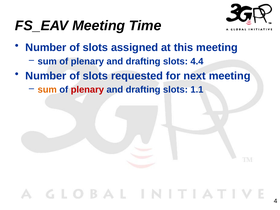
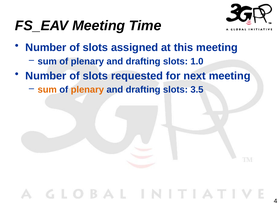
4.4: 4.4 -> 1.0 (197, 61)
plenary colour: red -> orange (87, 90)
1.1: 1.1 -> 3.5 (197, 90)
